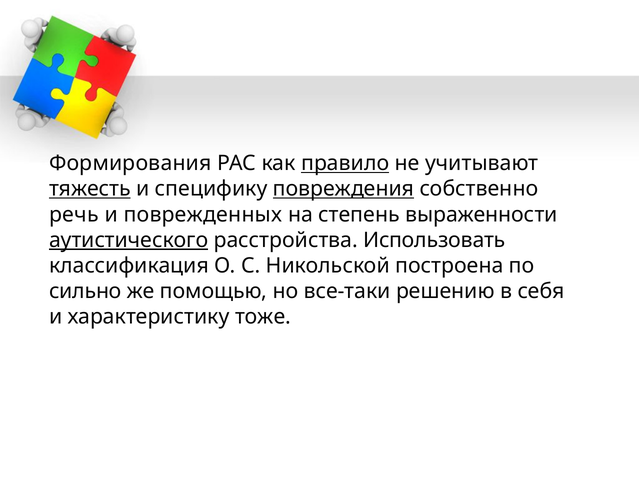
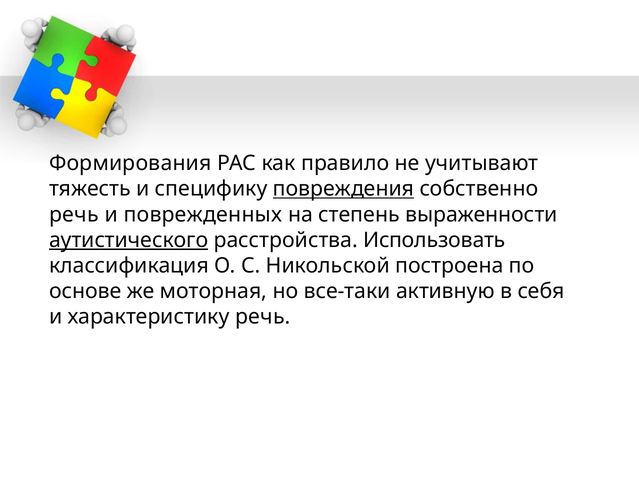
правило underline: present -> none (345, 163)
тяжесть underline: present -> none (90, 189)
сильно: сильно -> основе (85, 291)
помощью: помощью -> моторная (214, 291)
решению: решению -> активную (445, 291)
характеристику тоже: тоже -> речь (263, 317)
